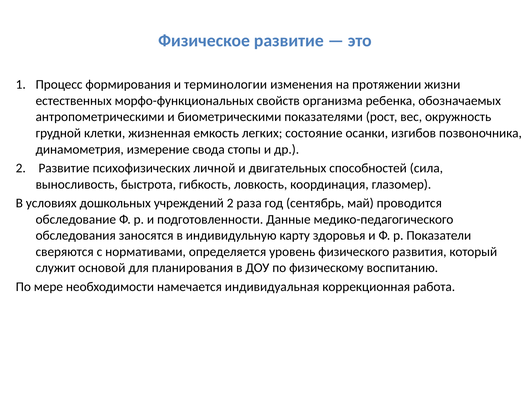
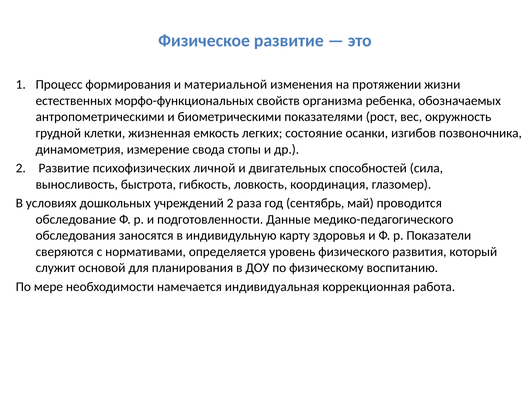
терминологии: терминологии -> материальной (226, 84)
